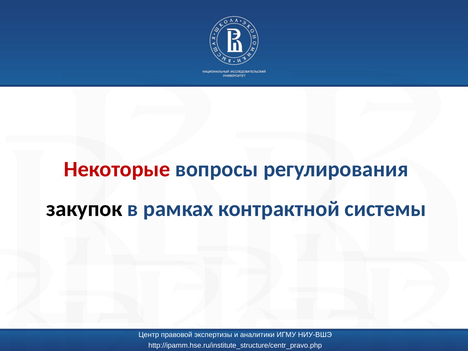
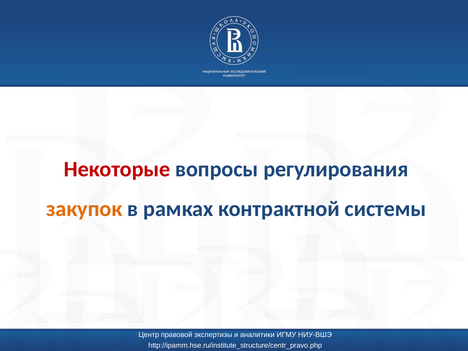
закупок colour: black -> orange (84, 209)
